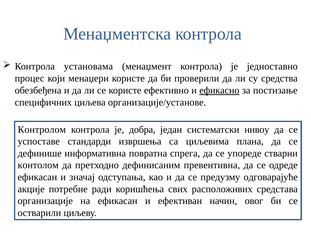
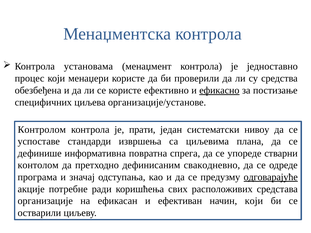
добра: добра -> прати (142, 130)
превентивна: превентивна -> свакодневно (212, 165)
ефикасан: ефикасан -> програма (37, 177)
одговарајуће underline: none -> present (271, 177)
начин овог: овог -> који (254, 201)
